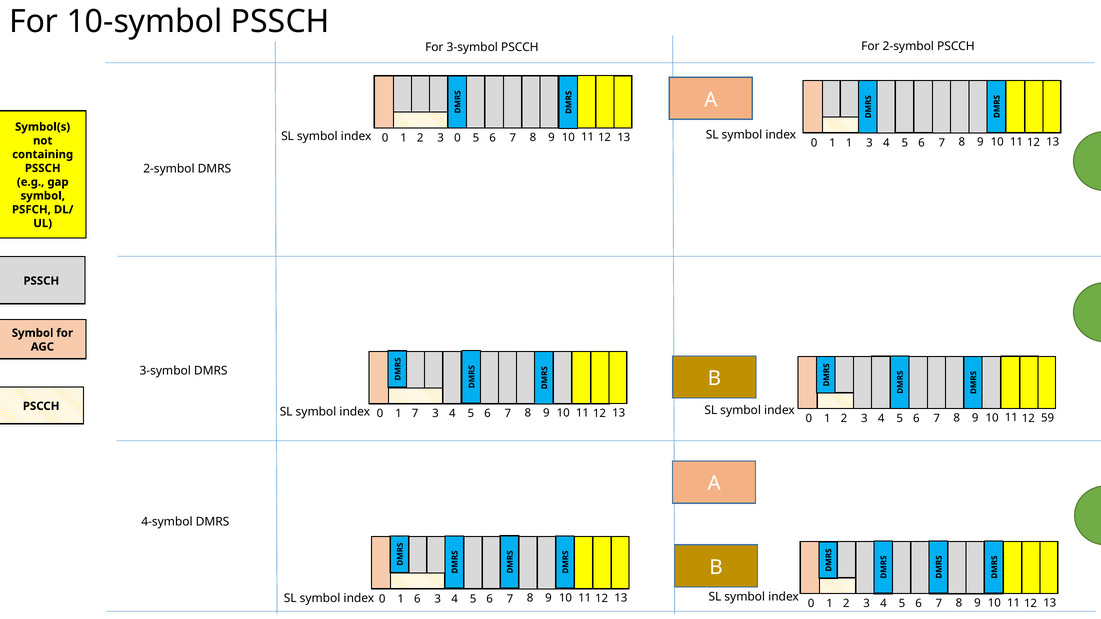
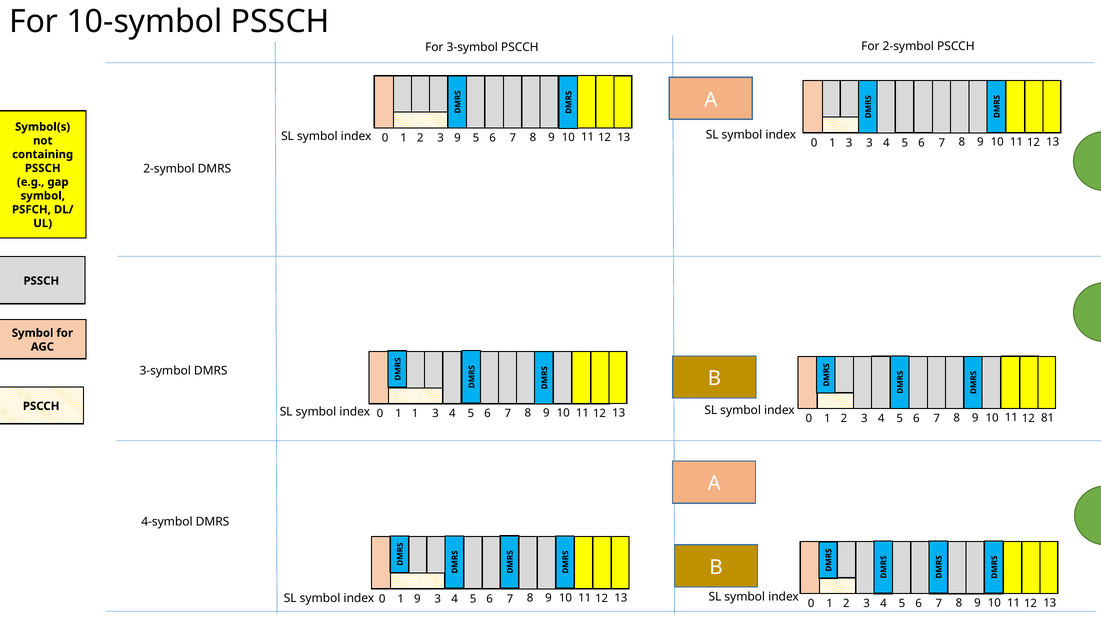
3 0: 0 -> 9 (457, 138)
0 1 1: 1 -> 3 (849, 143)
1 7: 7 -> 1 (415, 414)
59: 59 -> 81 (1048, 418)
1 6: 6 -> 9 (417, 599)
